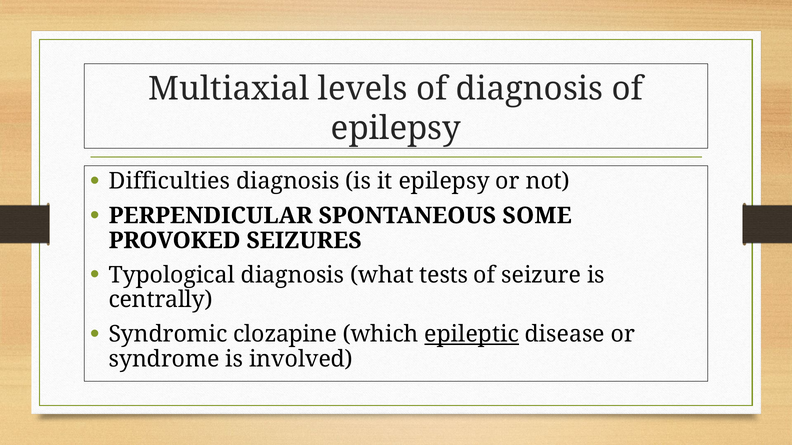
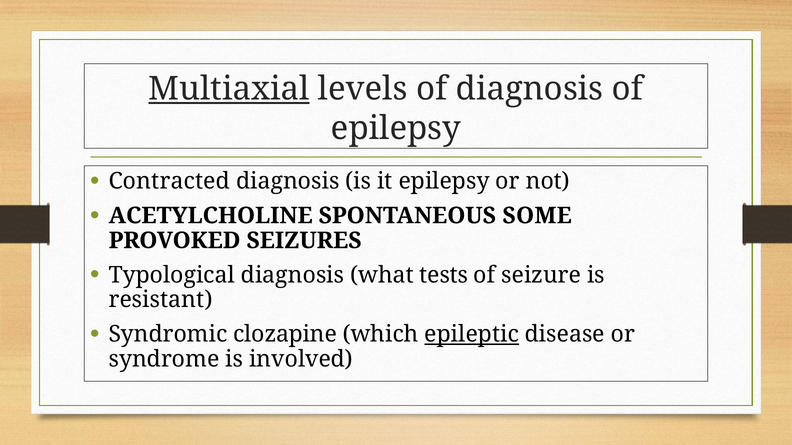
Multiaxial underline: none -> present (229, 89)
Difficulties: Difficulties -> Contracted (169, 181)
PERPENDICULAR: PERPENDICULAR -> ACETYLCHOLINE (211, 216)
centrally: centrally -> resistant (161, 300)
